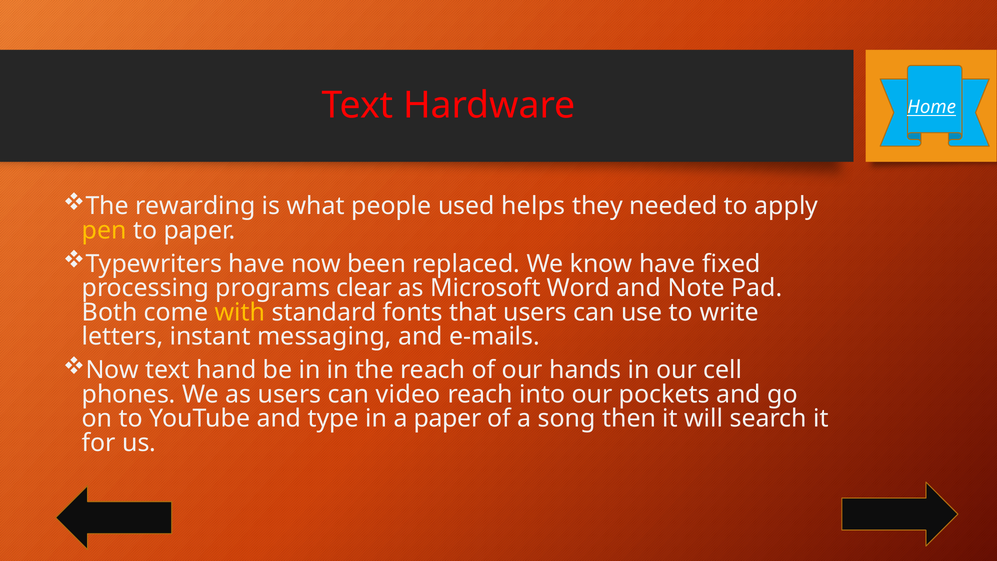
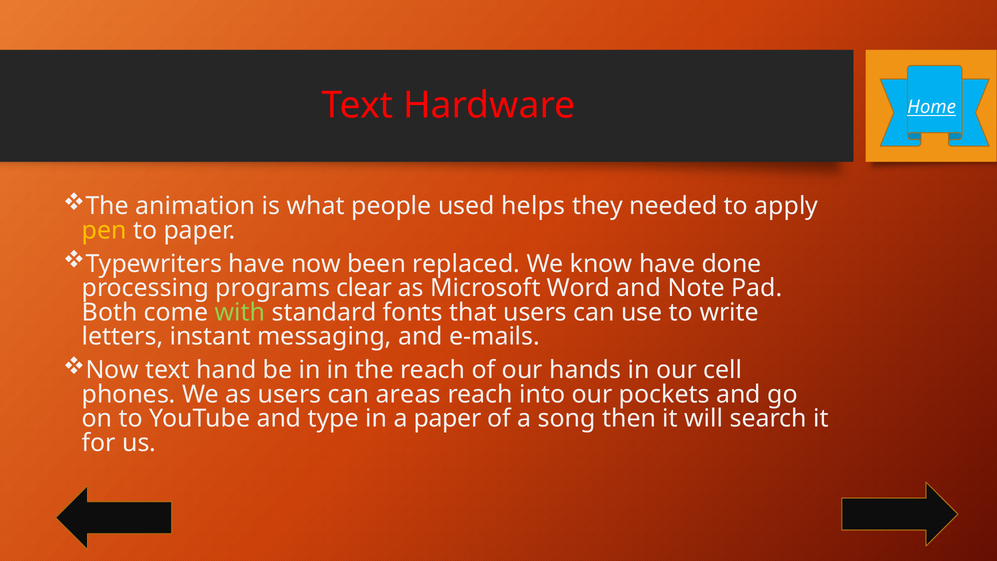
rewarding: rewarding -> animation (195, 206)
fixed: fixed -> done (732, 264)
with colour: yellow -> light green (240, 312)
video: video -> areas (408, 394)
